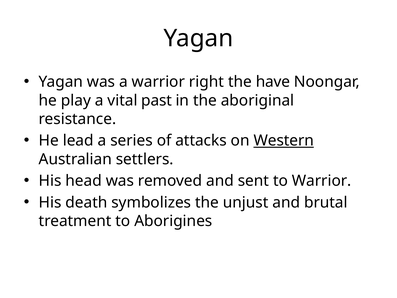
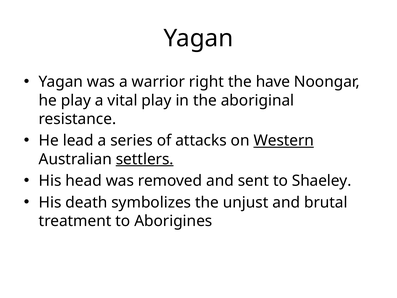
vital past: past -> play (156, 100)
settlers underline: none -> present (145, 159)
to Warrior: Warrior -> Shaeley (322, 181)
